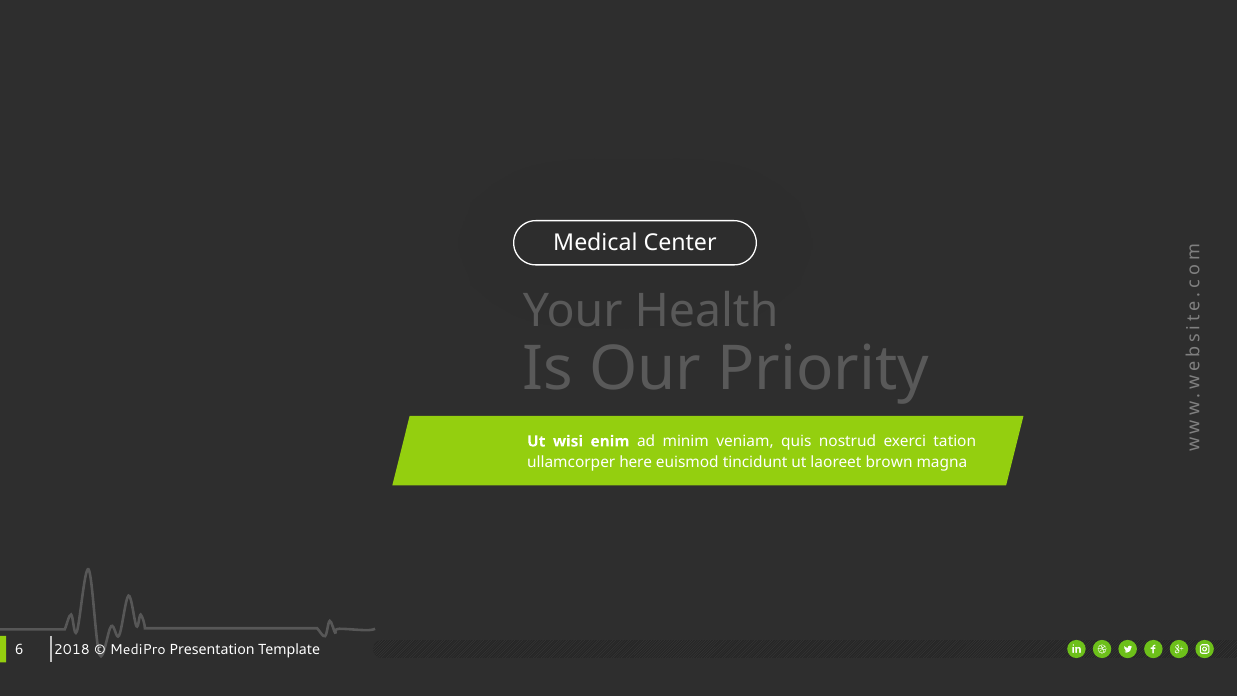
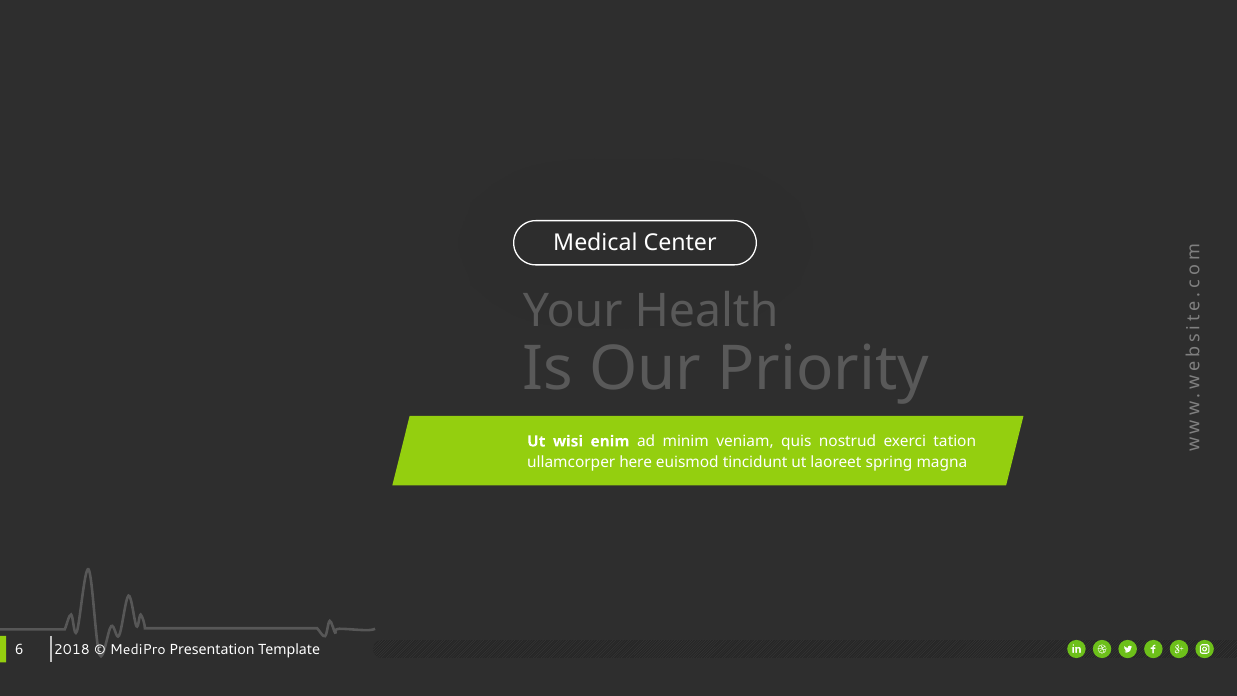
brown: brown -> spring (889, 462)
